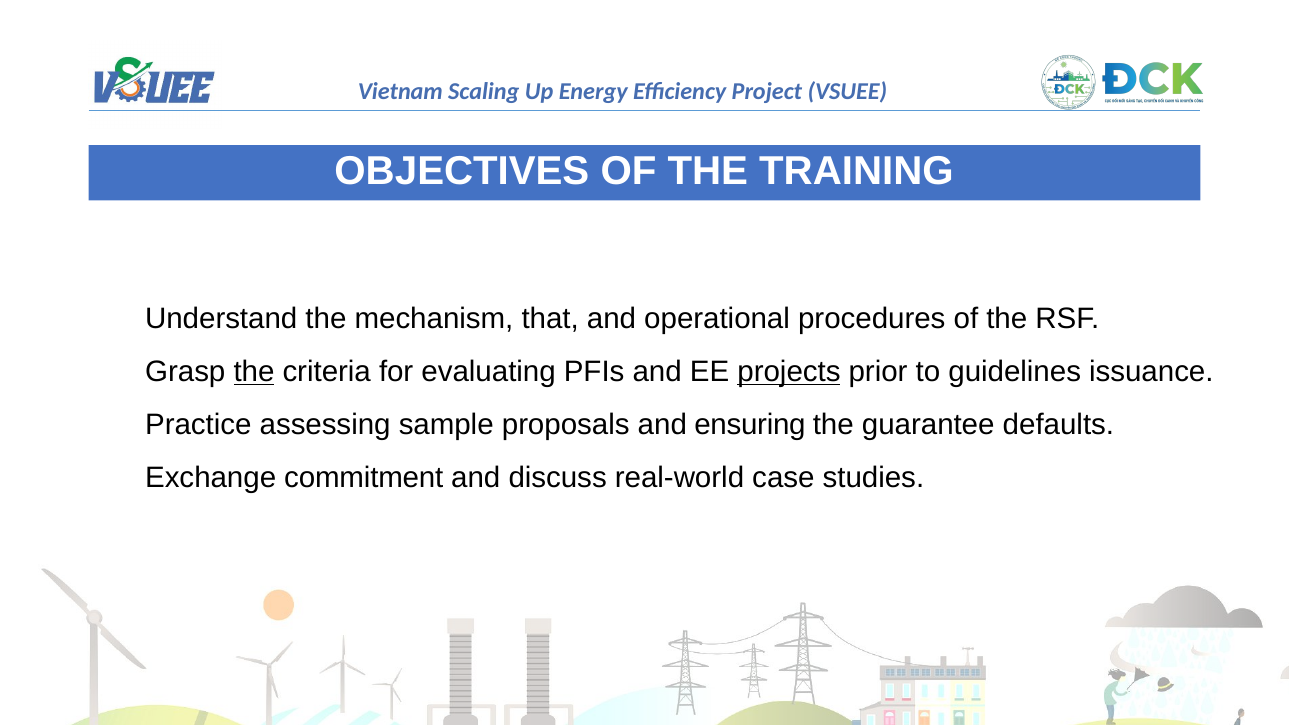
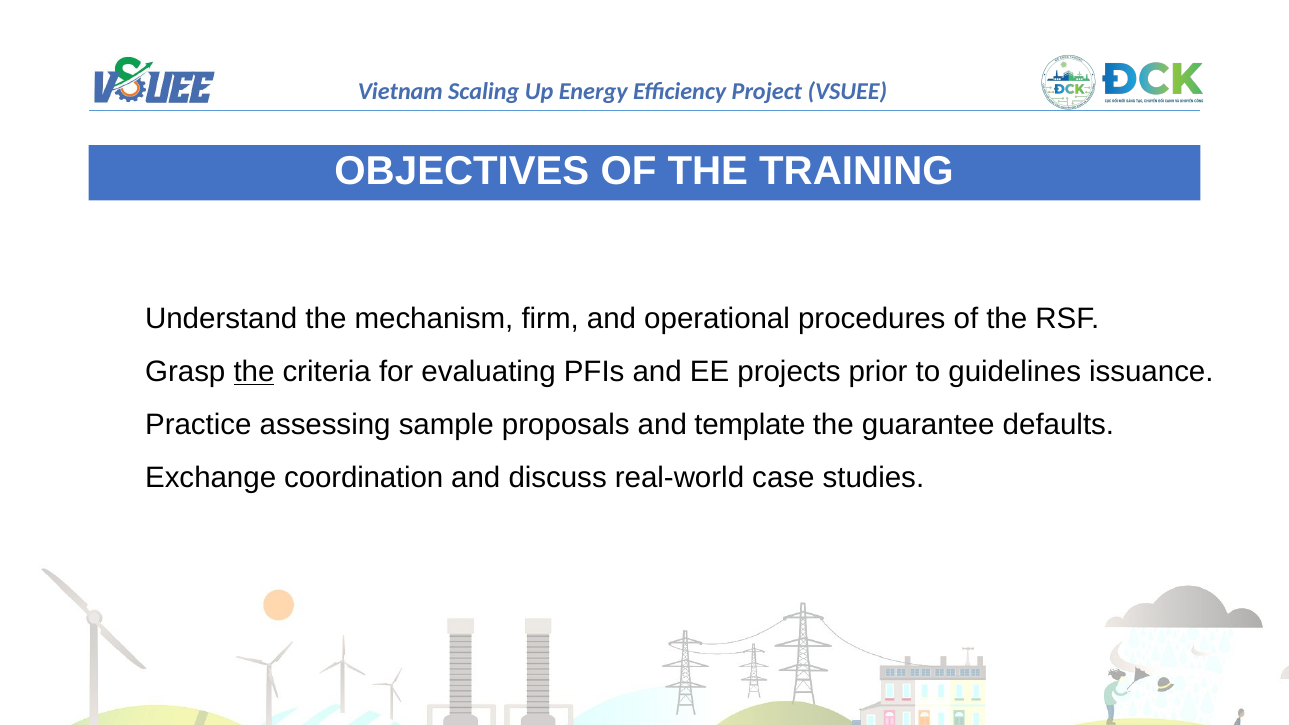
that: that -> firm (550, 319)
projects underline: present -> none (789, 372)
ensuring: ensuring -> template (750, 425)
commitment: commitment -> coordination (364, 478)
